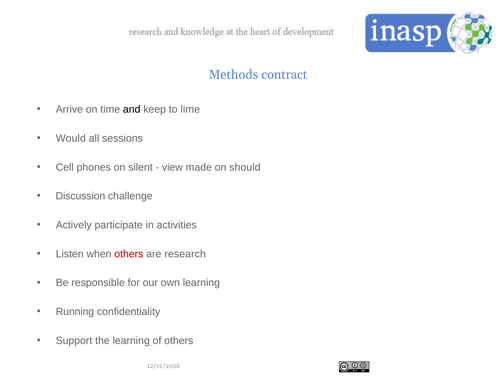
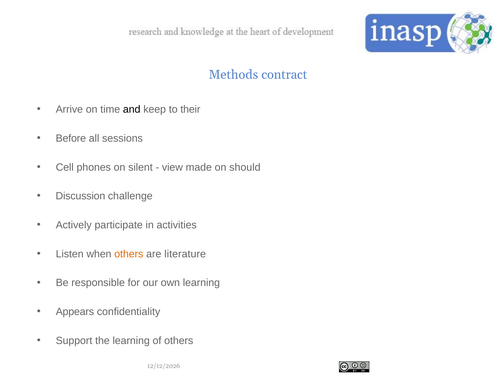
lime: lime -> their (190, 109)
Would: Would -> Before (71, 138)
others colour: red -> orange (129, 254)
research: research -> literature (185, 254)
Running: Running -> Appears (75, 311)
